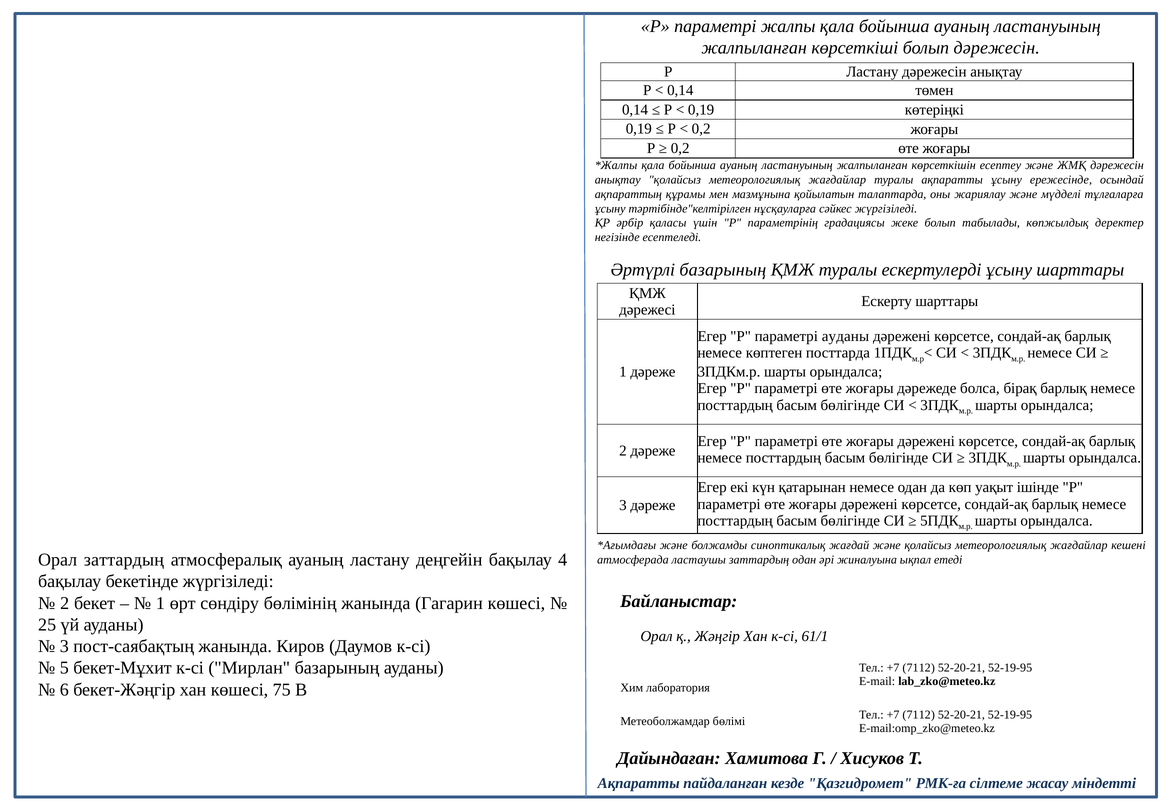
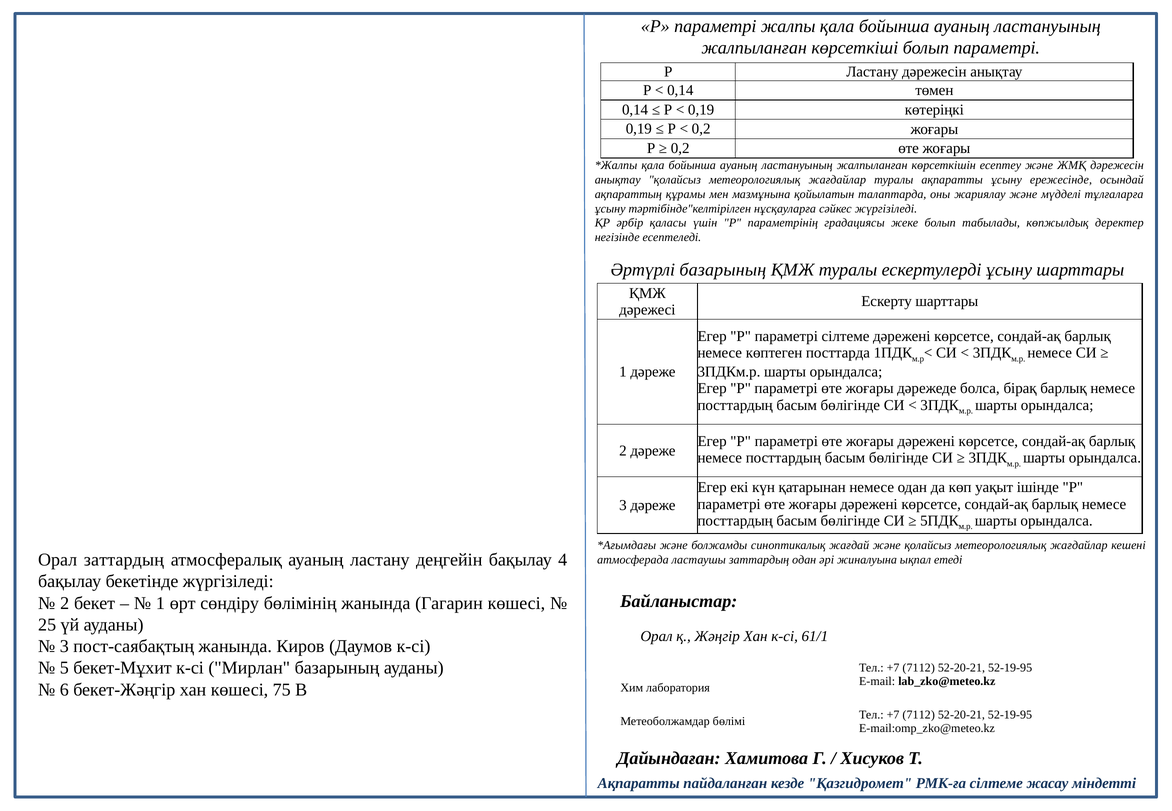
болып дәрежесін: дәрежесін -> параметрі (997, 48)
параметрі ауданы: ауданы -> сілтеме (846, 337)
